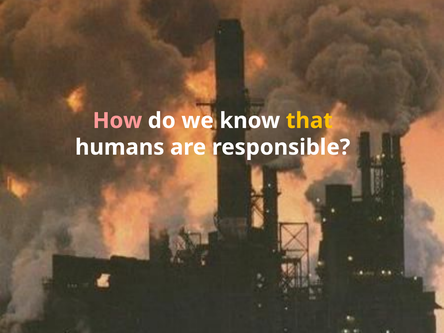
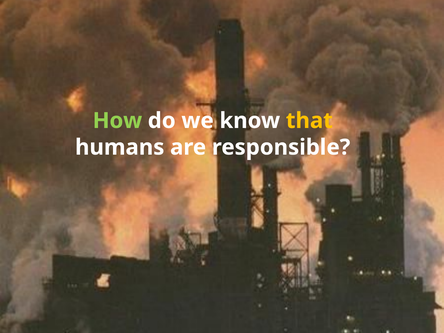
How colour: pink -> light green (117, 121)
